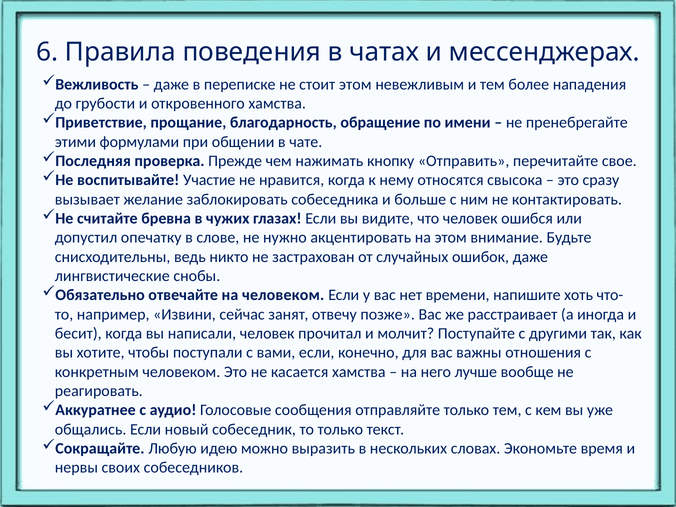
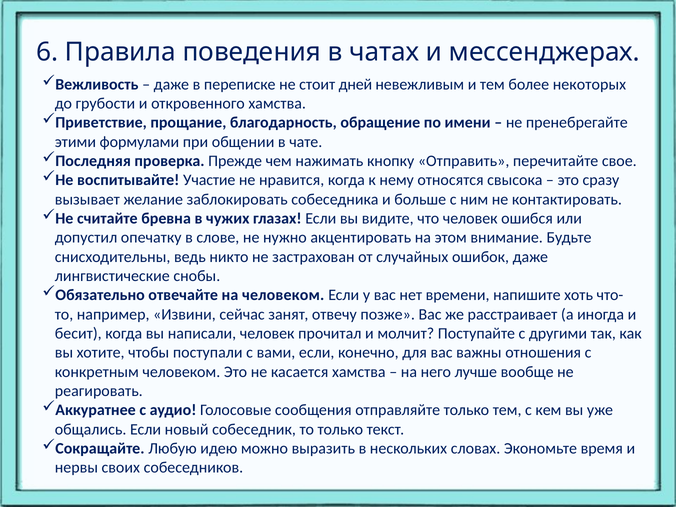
стоит этом: этом -> дней (355, 84)
нападения: нападения -> некоторых (589, 84)
